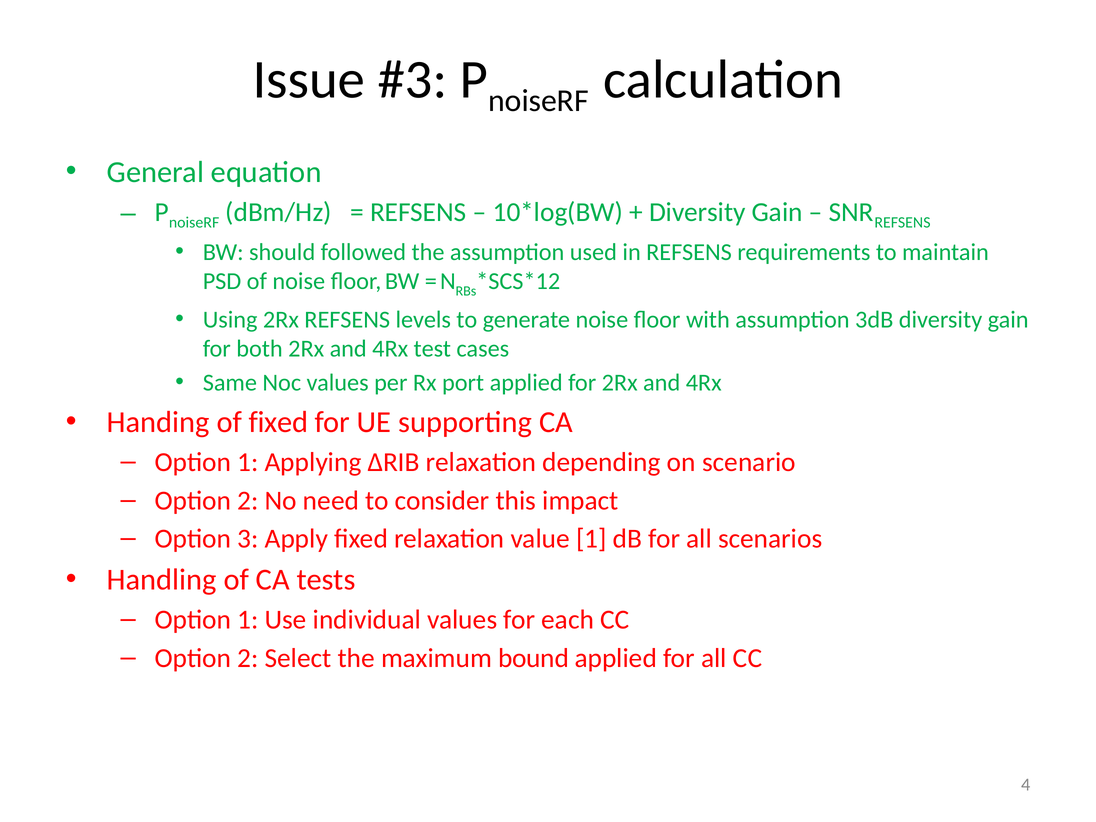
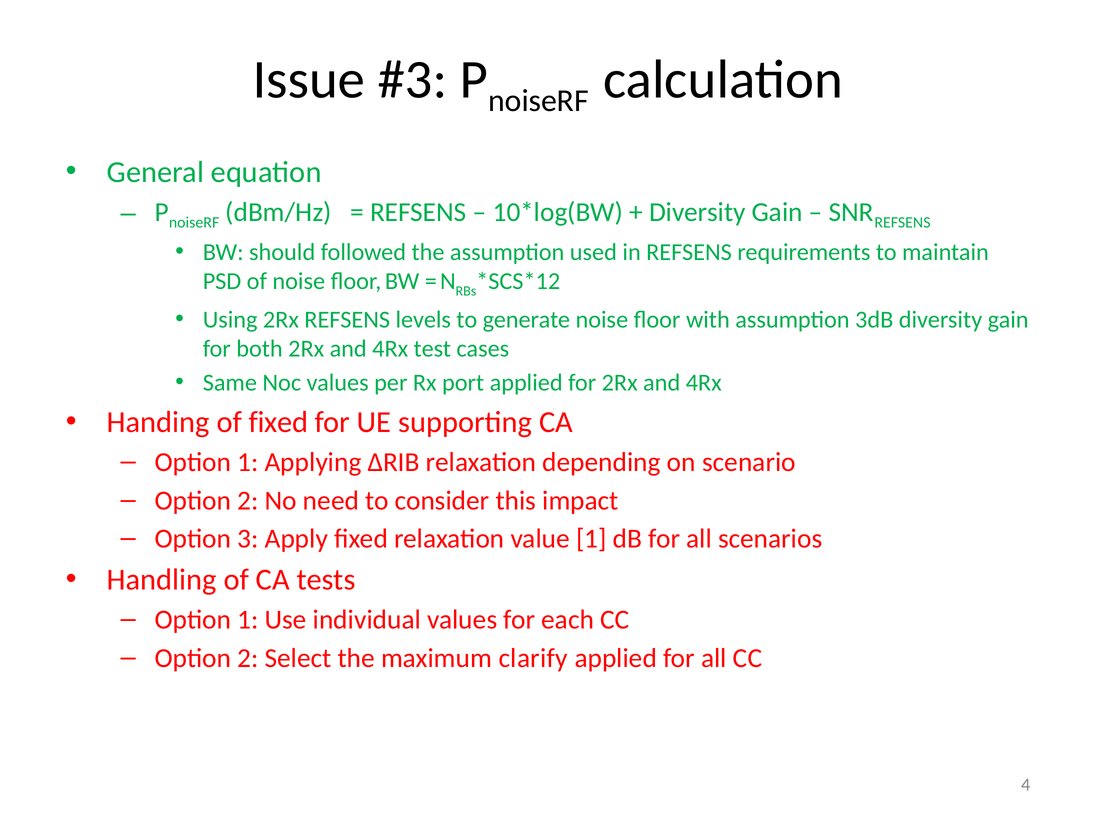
bound: bound -> clarify (533, 658)
